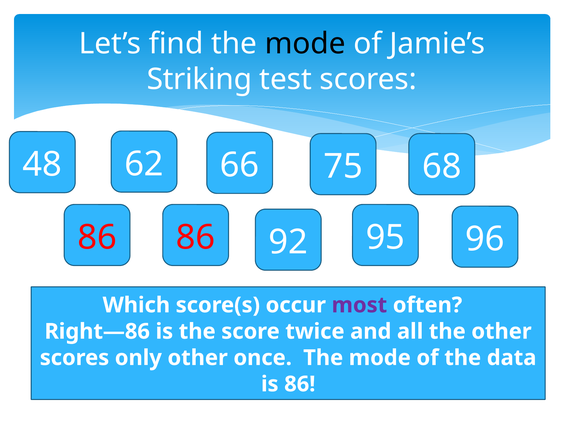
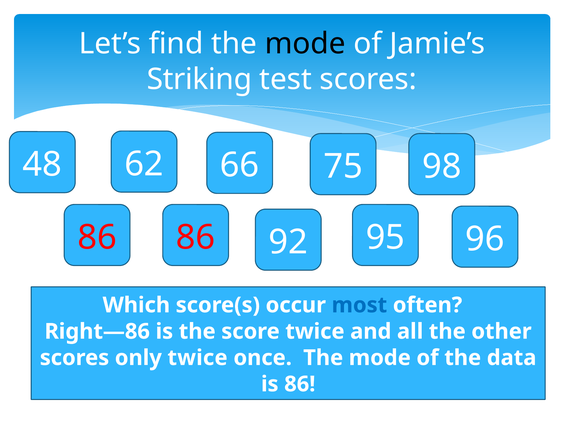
68: 68 -> 98 (442, 167)
most colour: purple -> blue (359, 305)
only other: other -> twice (198, 358)
